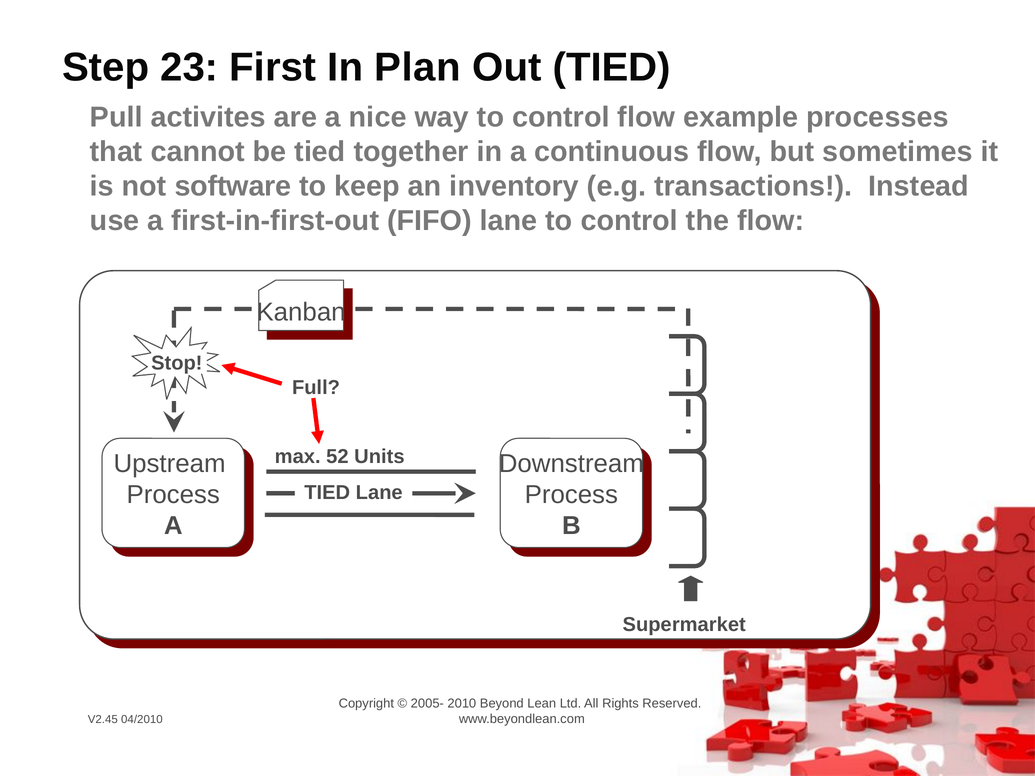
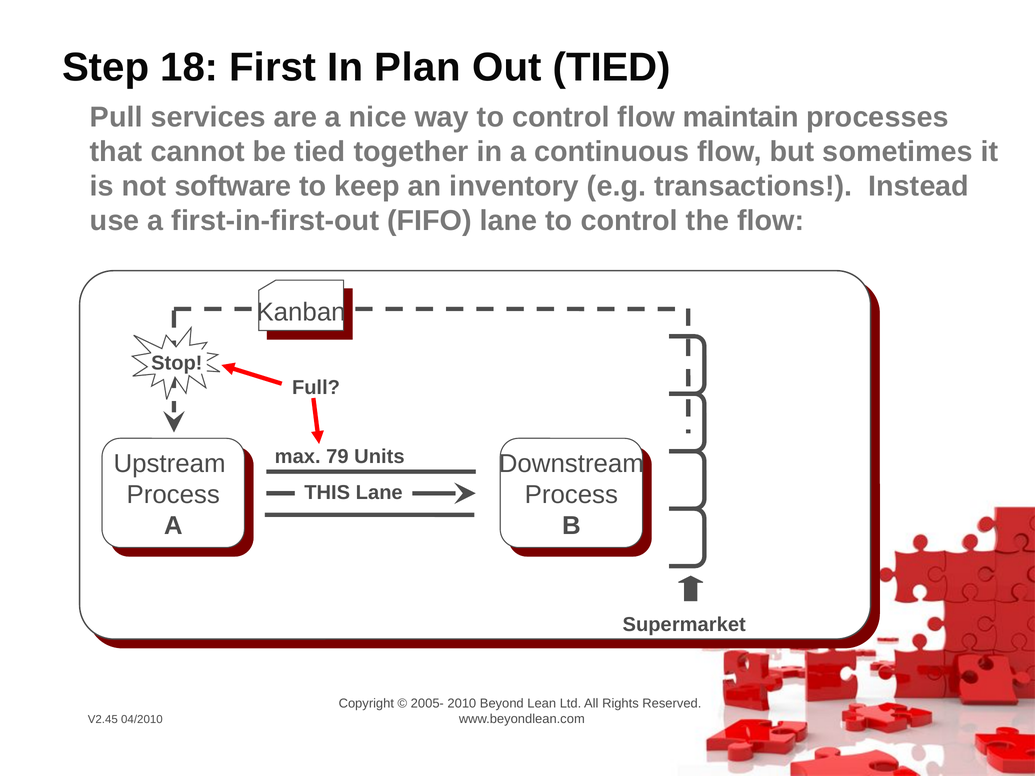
23: 23 -> 18 (189, 67)
activites: activites -> services (208, 117)
example: example -> maintain (741, 117)
52: 52 -> 79 (337, 457)
TIED: TIED -> THIS (327, 493)
